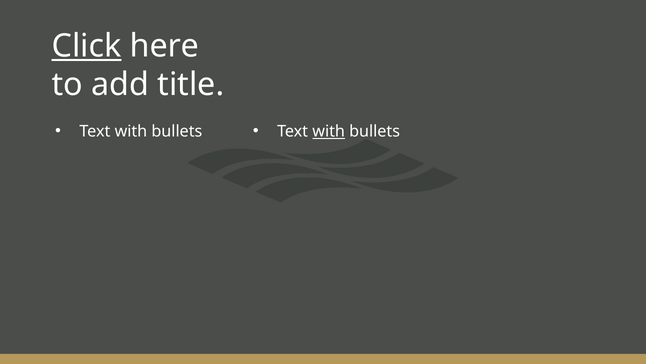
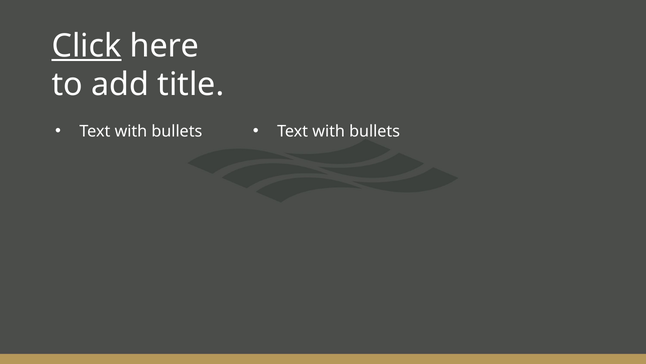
with underline: present -> none (329, 131)
